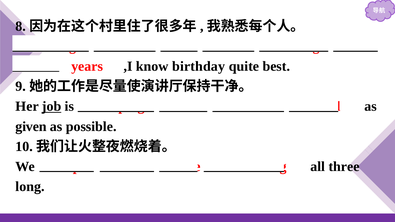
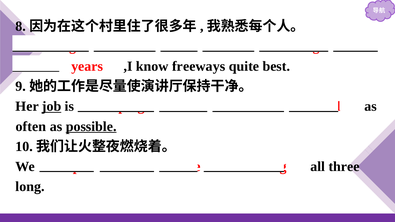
birthday: birthday -> freeways (199, 66)
given: given -> often (31, 127)
possible underline: none -> present (91, 127)
